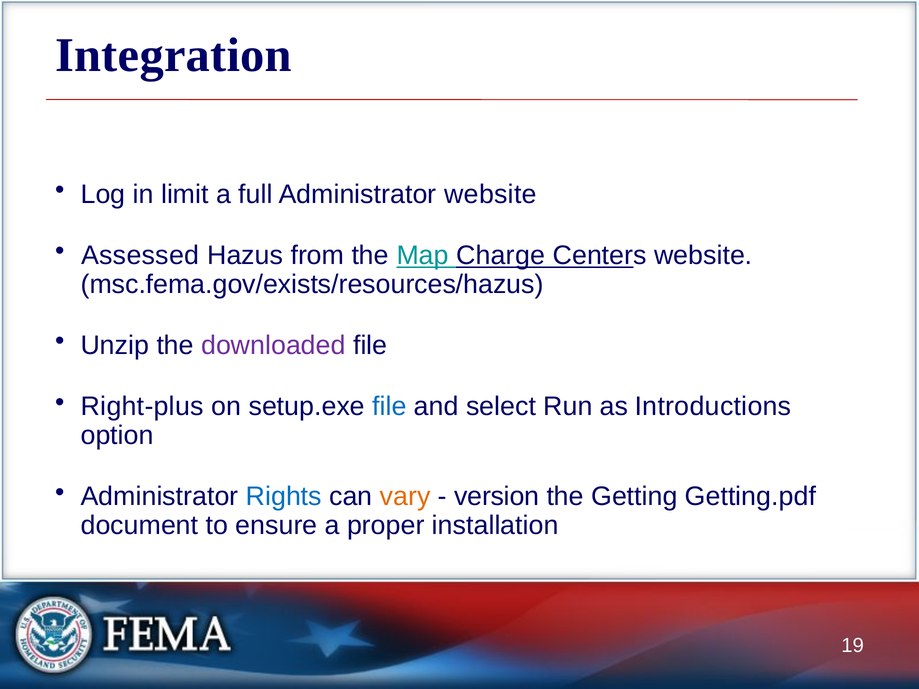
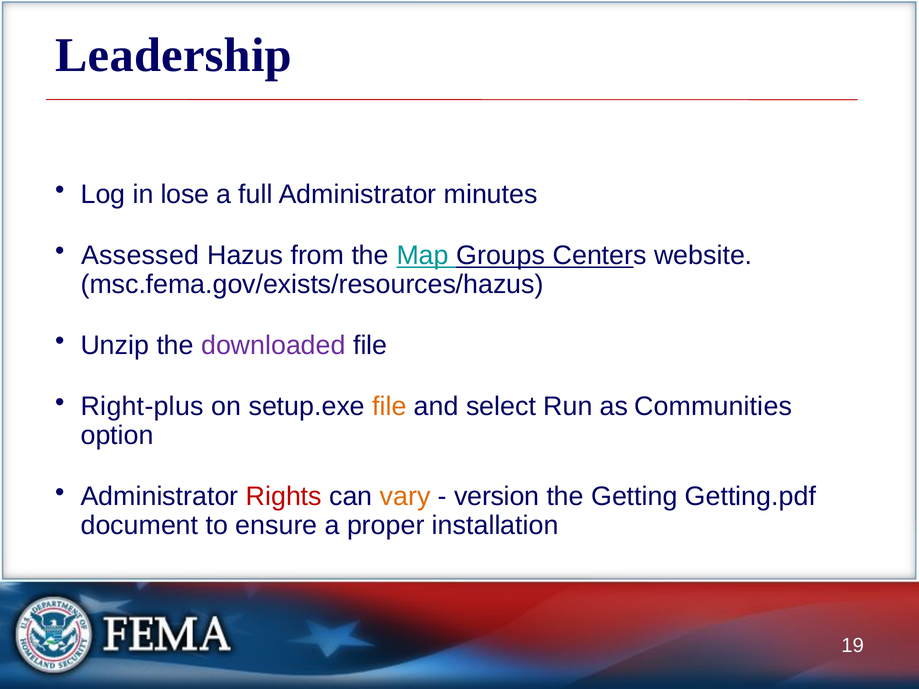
Integration: Integration -> Leadership (174, 55)
limit: limit -> lose (185, 194)
Administrator website: website -> minutes (491, 194)
Charge: Charge -> Groups (501, 255)
file colour: blue -> orange (389, 407)
Introductions: Introductions -> Communities (713, 407)
Rights colour: blue -> red (284, 497)
